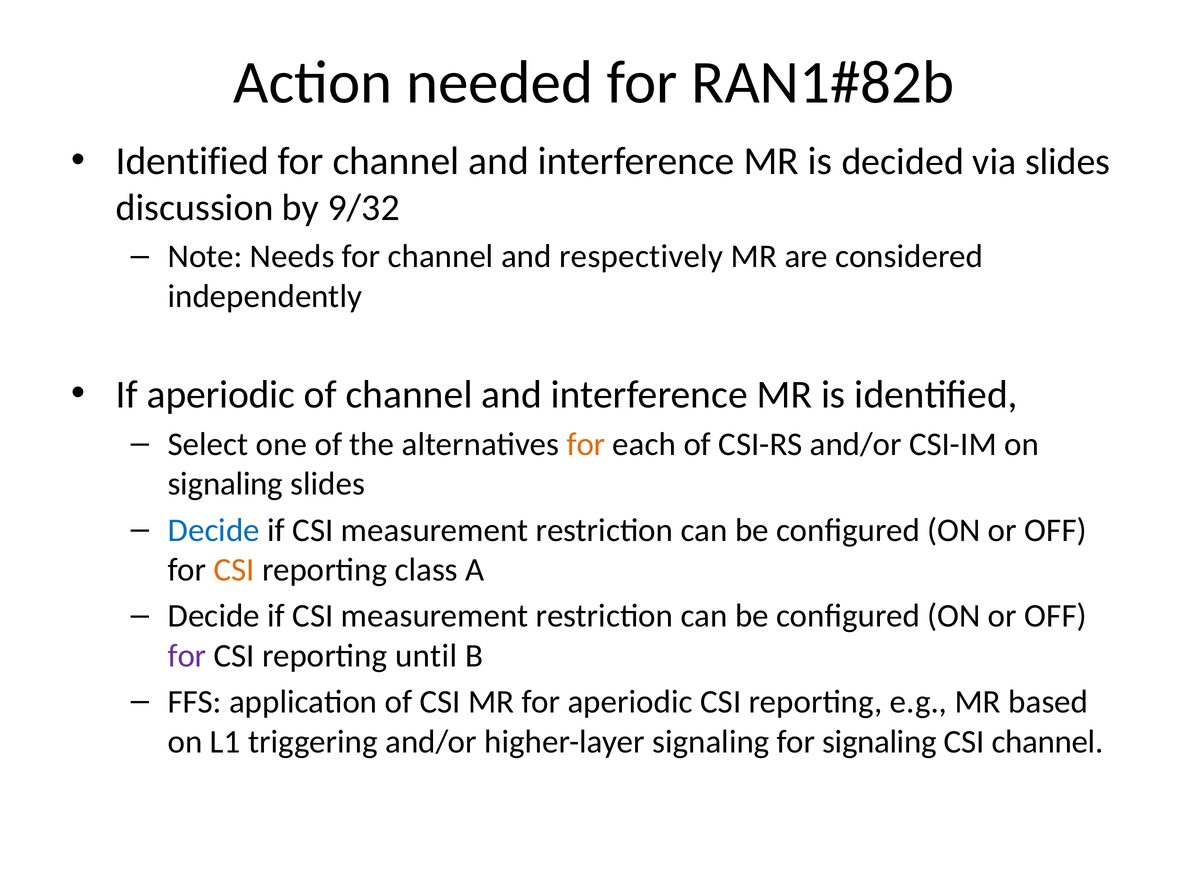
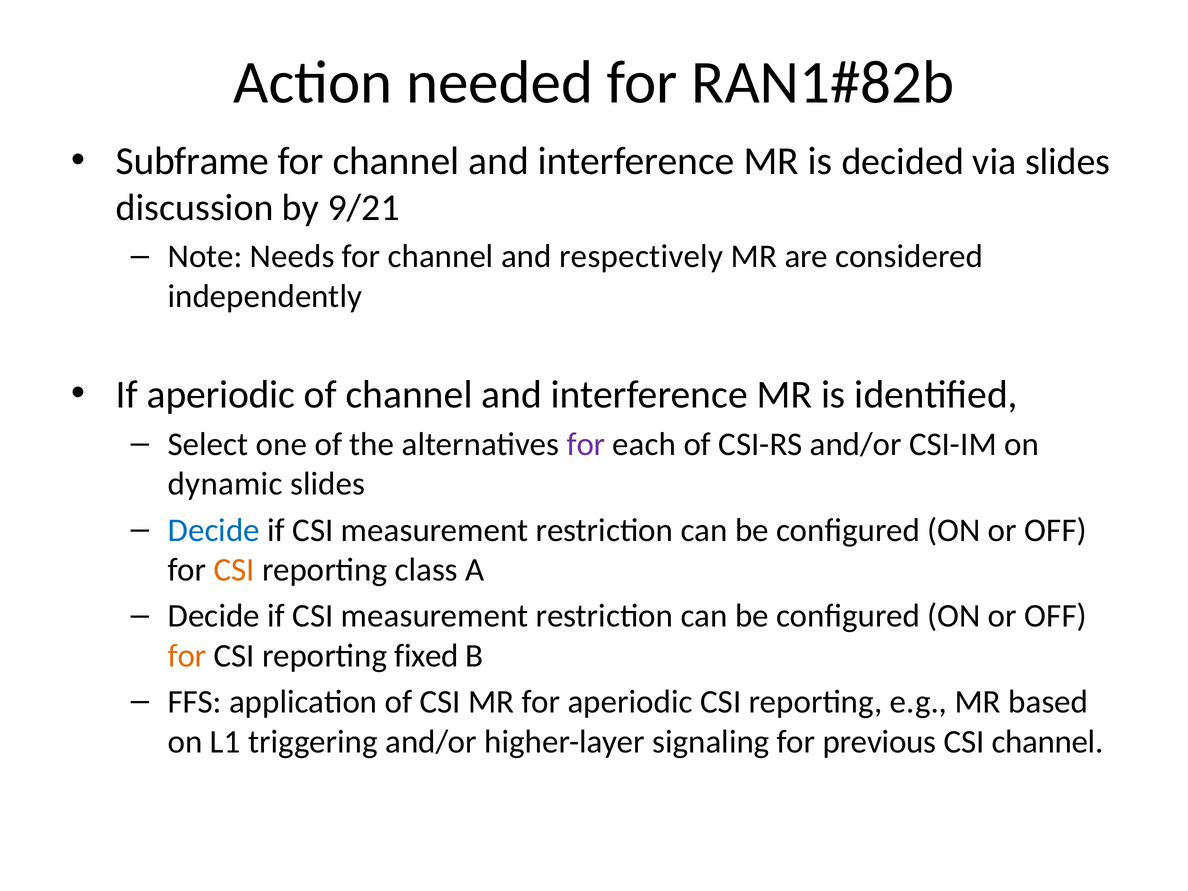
Identified: Identified -> Subframe (192, 161)
9/32: 9/32 -> 9/21 (364, 208)
for colour: orange -> purple (586, 444)
signaling: signaling -> dynamic (225, 484)
for colour: purple -> orange (187, 656)
until: until -> fixed (426, 656)
for signaling: signaling -> previous (879, 742)
